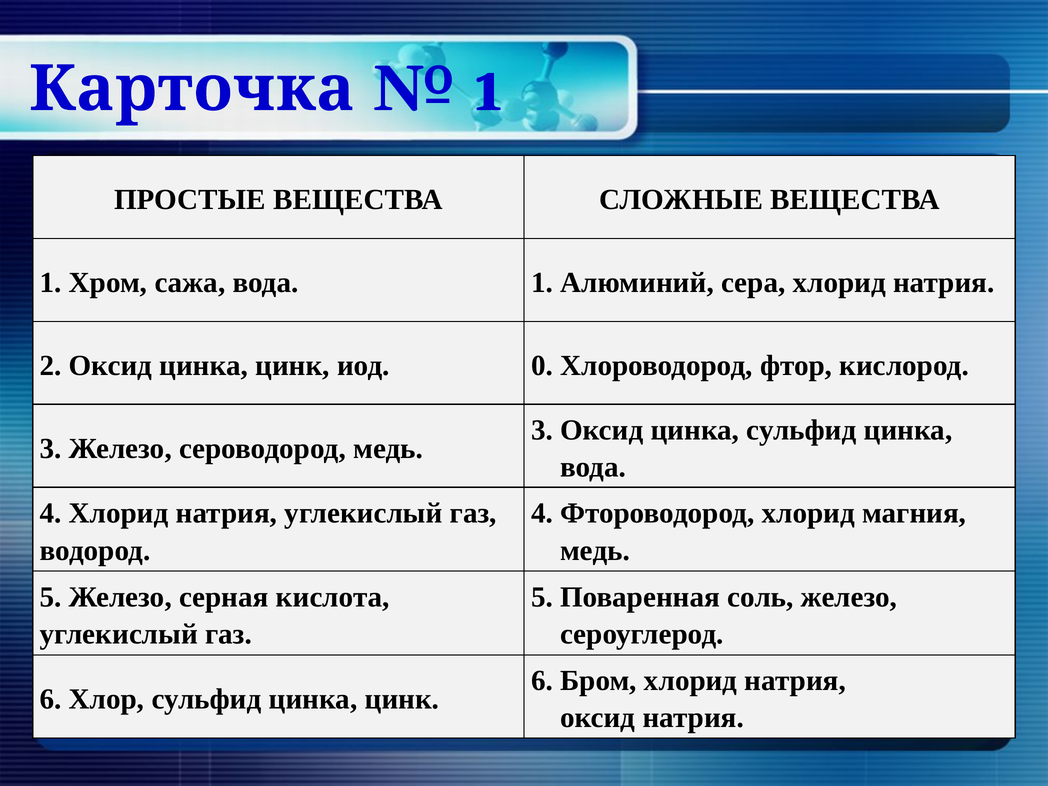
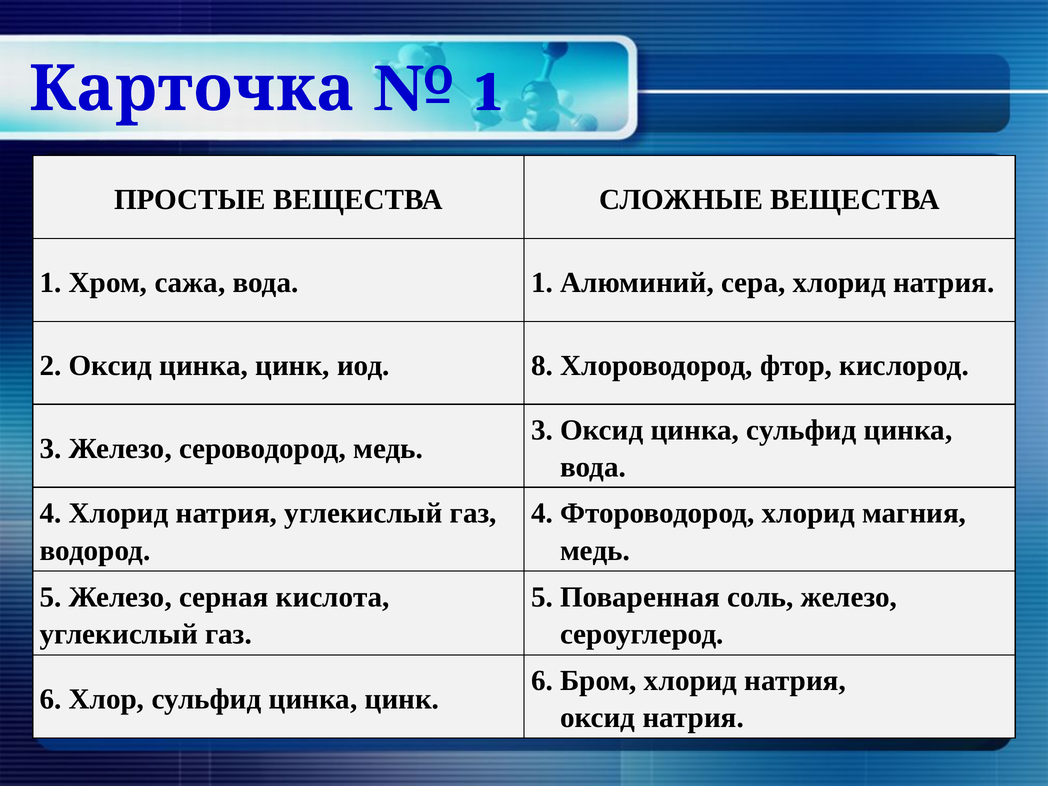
0: 0 -> 8 (542, 366)
